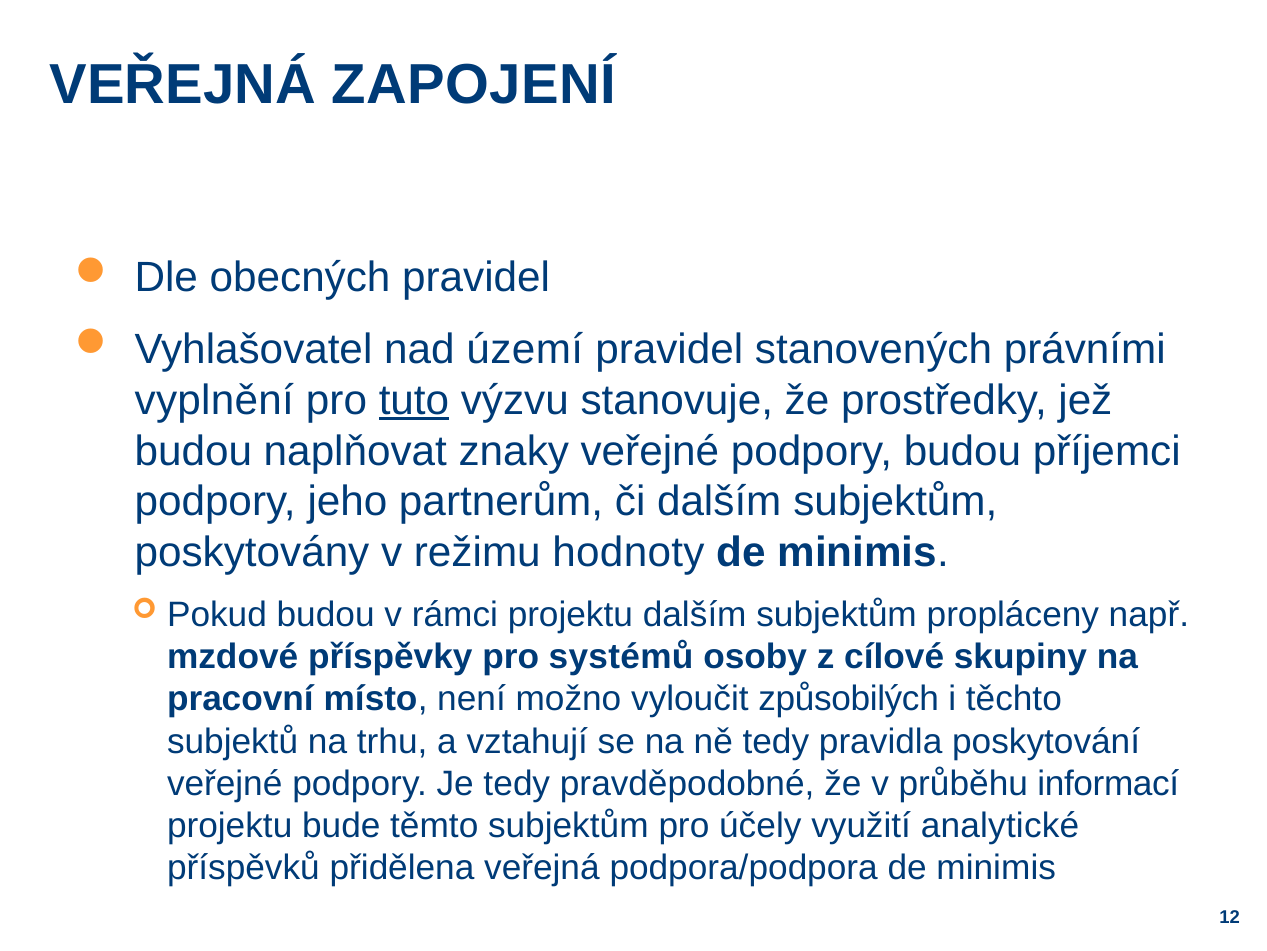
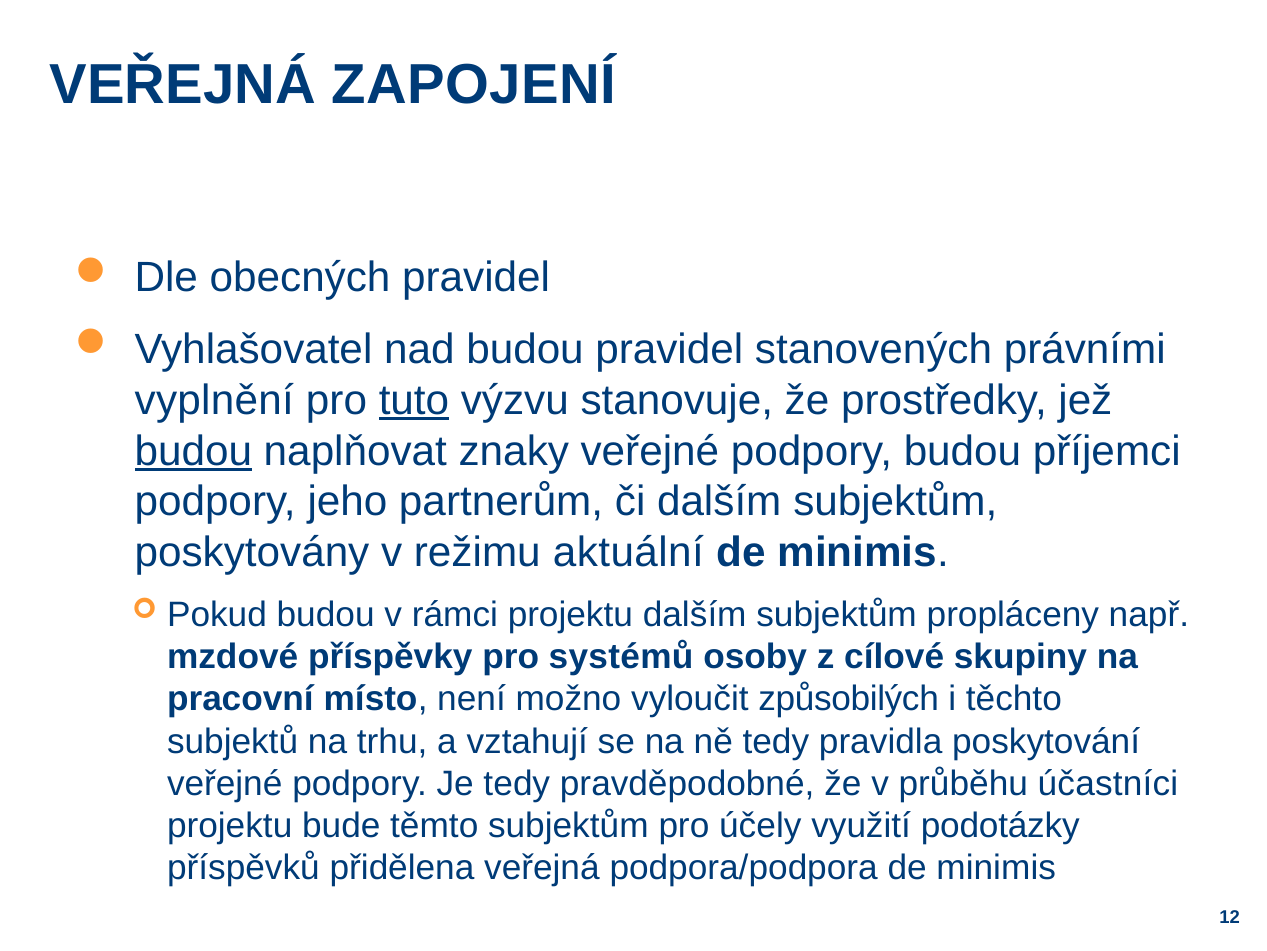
nad území: území -> budou (525, 350)
budou underline: none -> present (193, 451)
hodnoty: hodnoty -> aktuální (628, 552)
informací: informací -> účastníci (1108, 783)
analytické: analytické -> podotázky (1000, 825)
